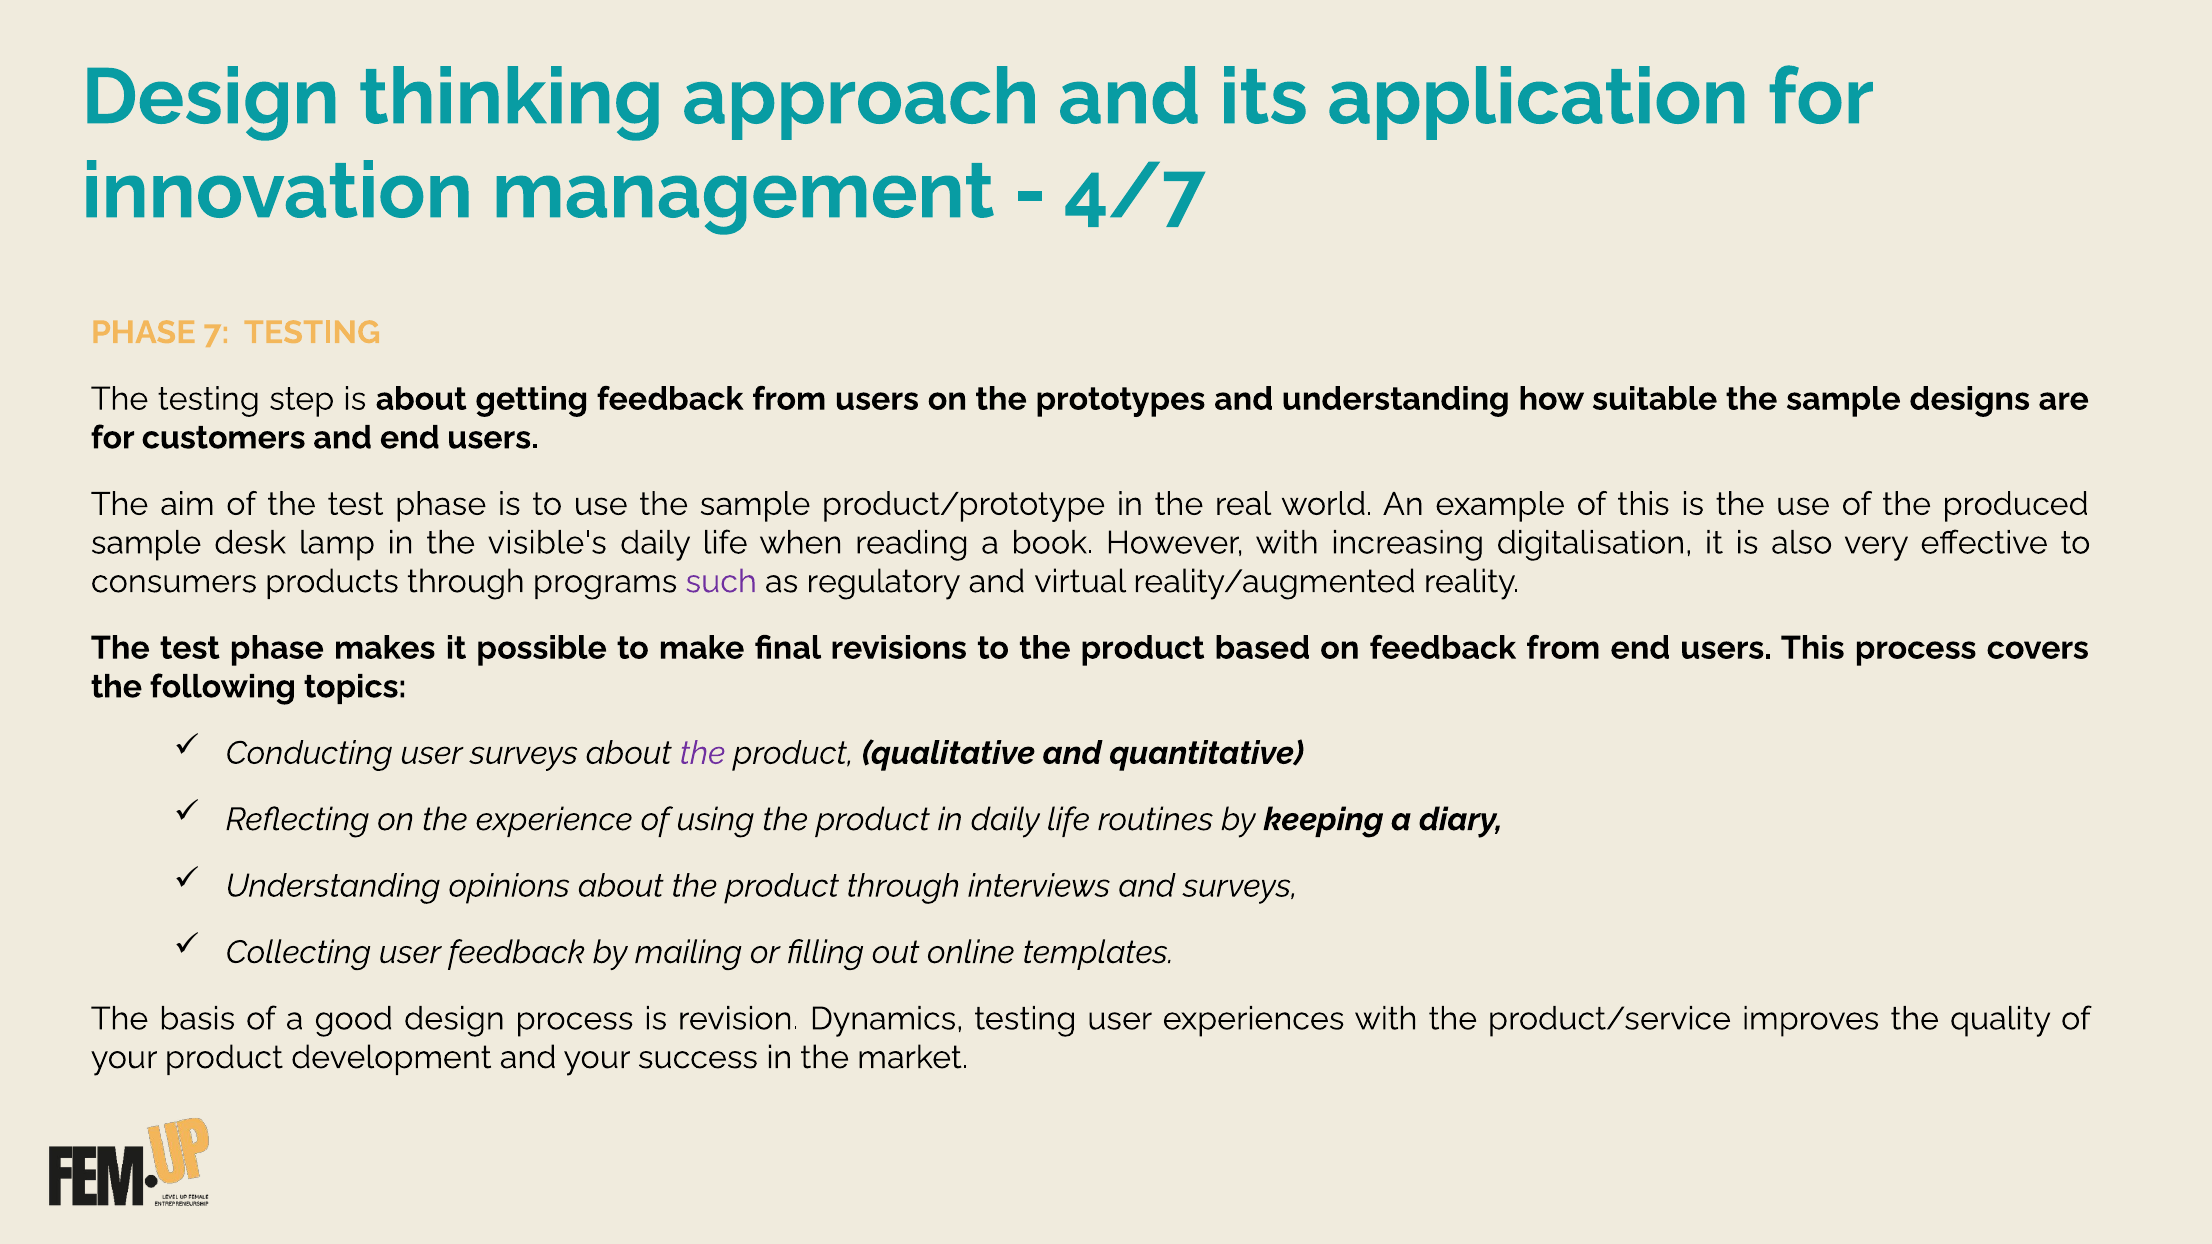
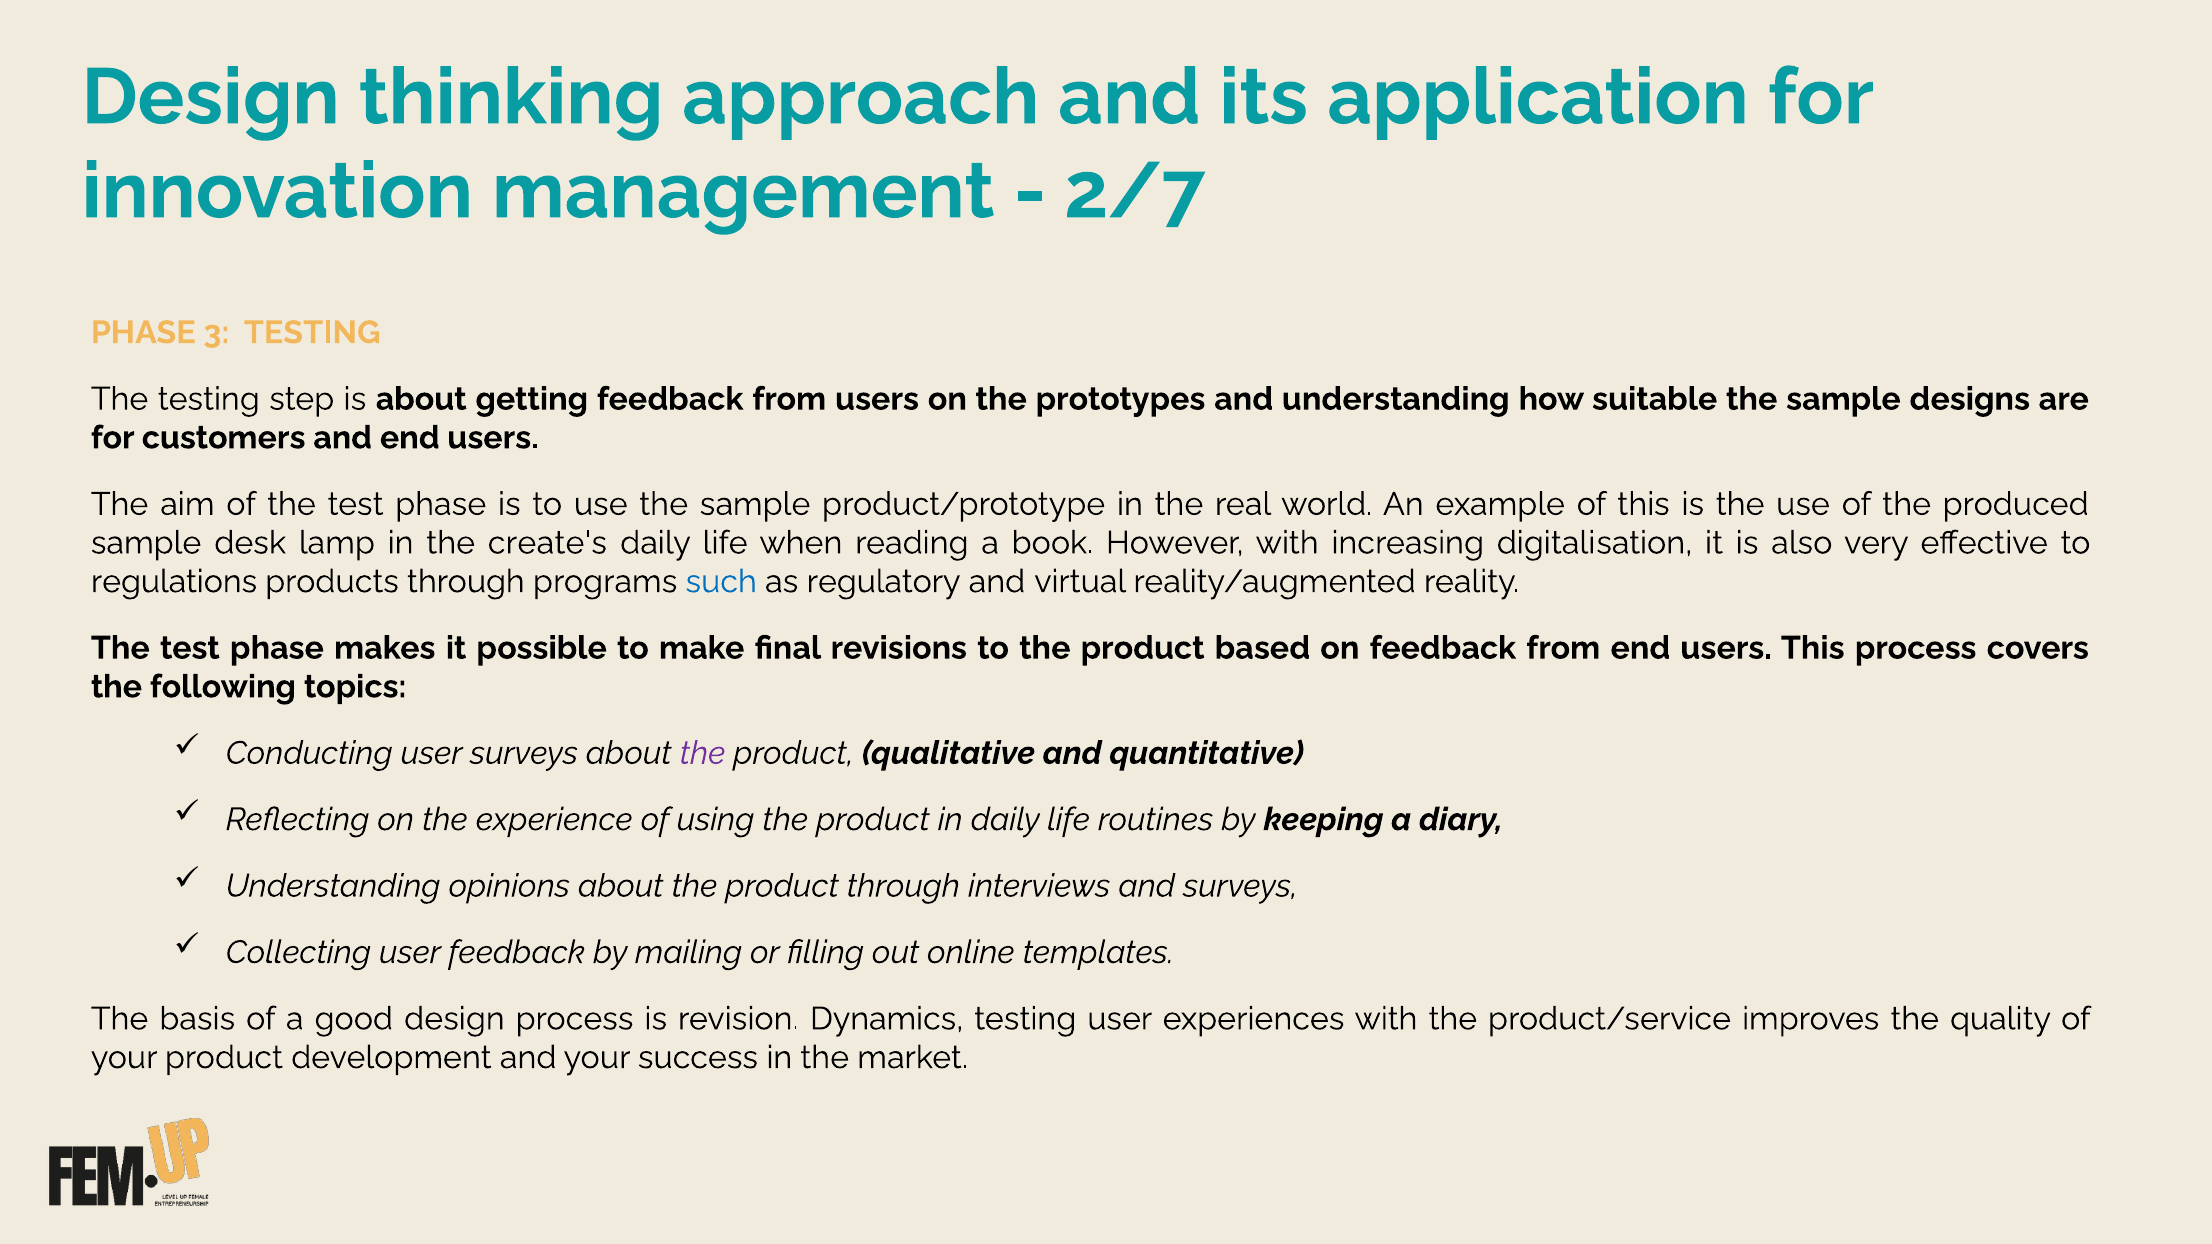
4/7: 4/7 -> 2/7 (1135, 191)
7: 7 -> 3 (216, 333)
visible's: visible's -> create's (547, 543)
consumers: consumers -> regulations (174, 582)
such colour: purple -> blue (721, 582)
